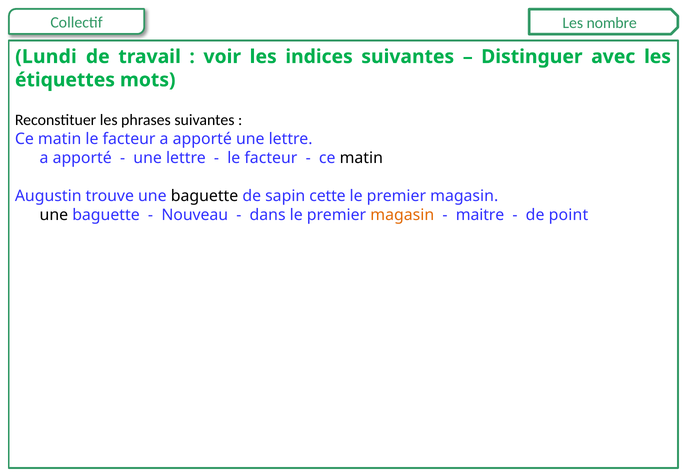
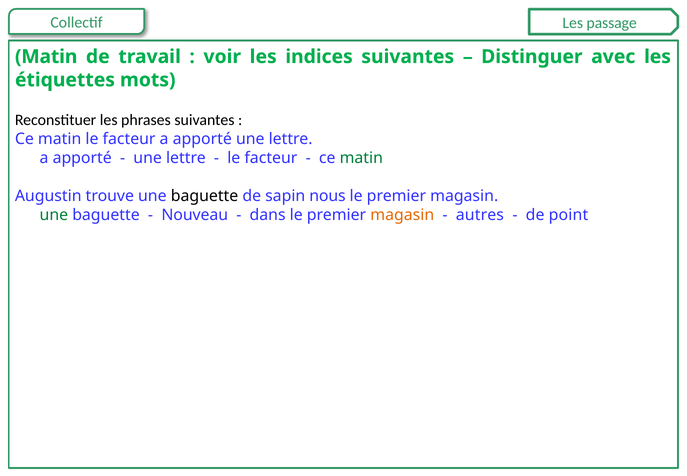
nombre: nombre -> passage (612, 23)
Lundi: Lundi -> Matin (46, 57)
matin colour: black -> green (361, 158)
cette: cette -> nous (328, 196)
une colour: black -> green (54, 215)
maitre: maitre -> autres (480, 215)
